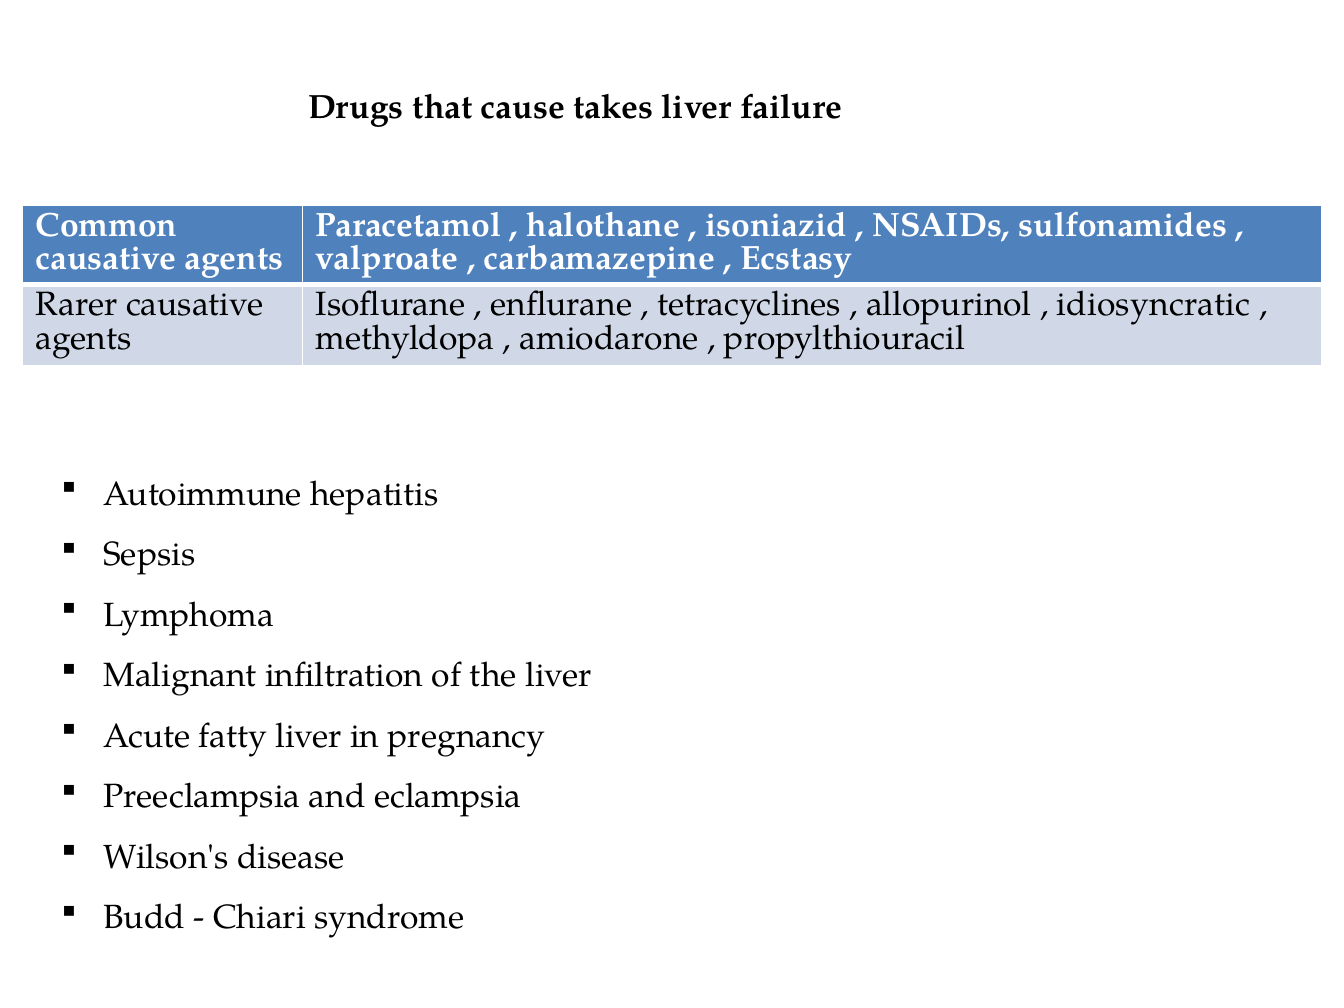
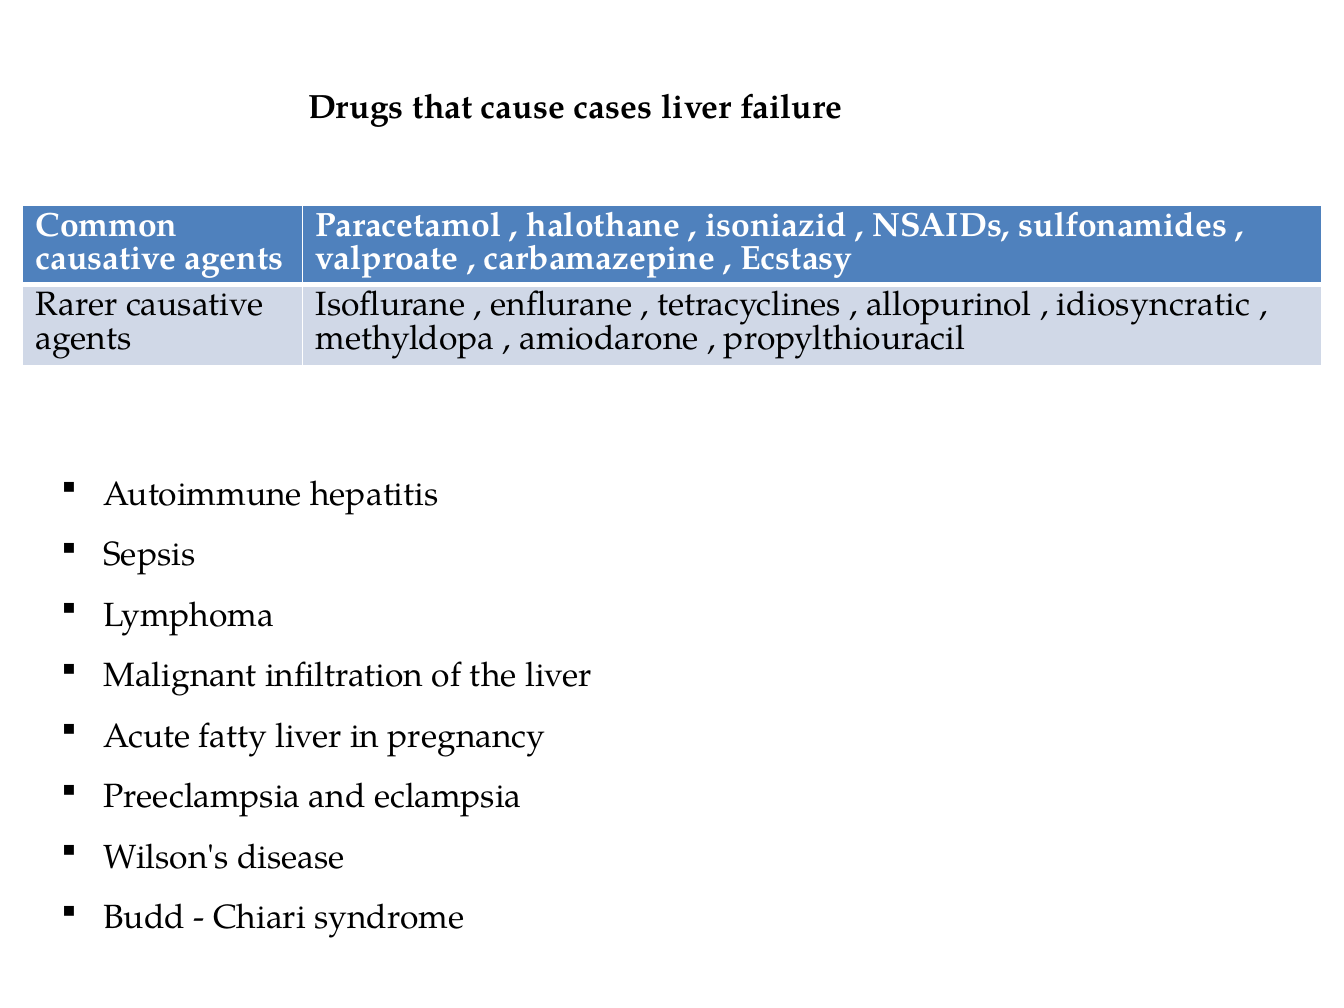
takes: takes -> cases (613, 107)
